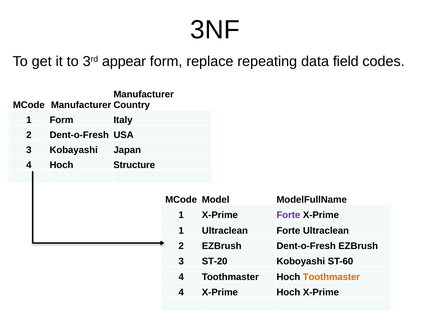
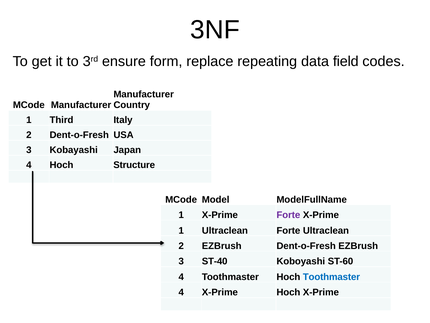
appear: appear -> ensure (124, 61)
1 Form: Form -> Third (61, 120)
ST-20: ST-20 -> ST-40 (215, 261)
Toothmaster colour: orange -> blue (331, 277)
